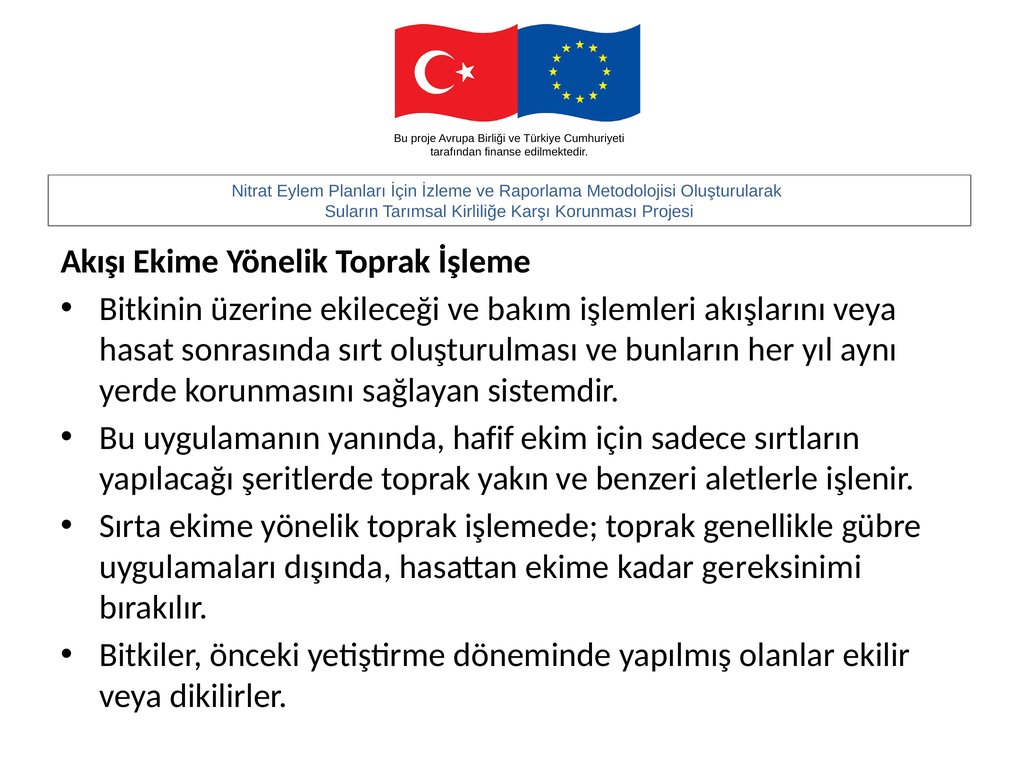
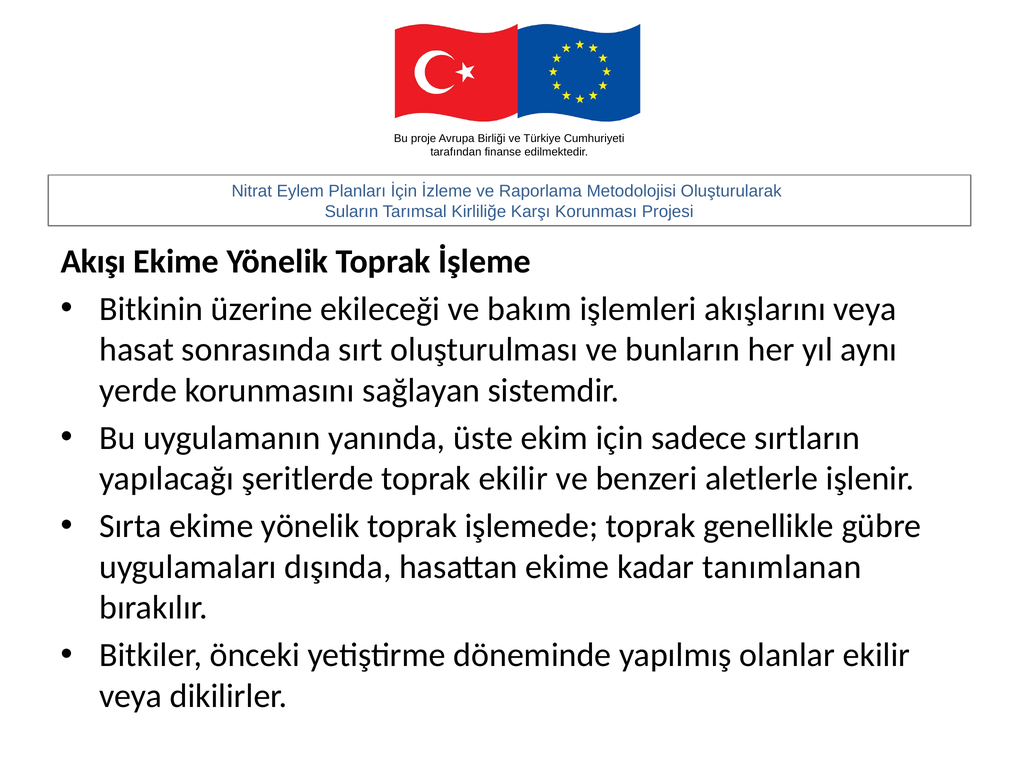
hafif: hafif -> üste (483, 438)
toprak yakın: yakın -> ekilir (513, 479)
gereksinimi: gereksinimi -> tanımlanan (782, 567)
